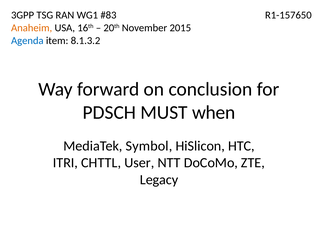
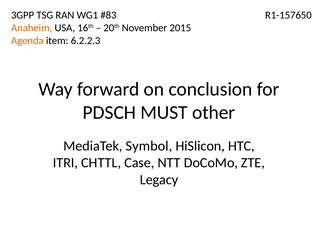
Agenda colour: blue -> orange (27, 41)
8.1.3.2: 8.1.3.2 -> 6.2.2.3 (86, 41)
when: when -> other (214, 113)
User: User -> Case (139, 163)
